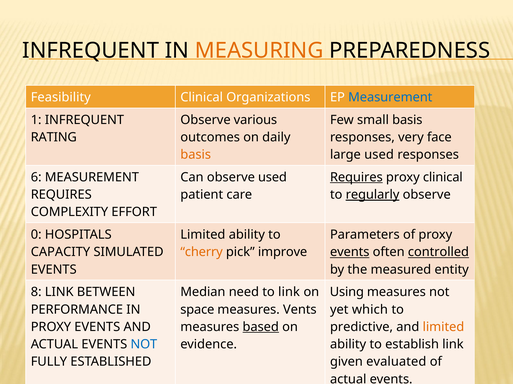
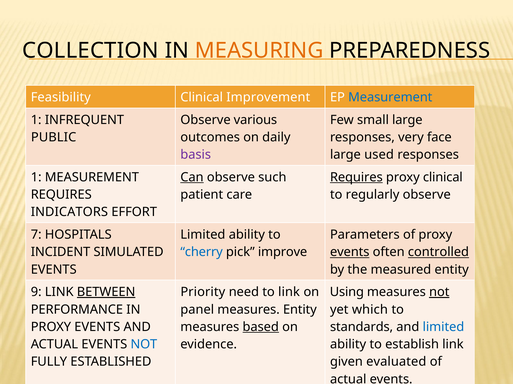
INFREQUENT: INFREQUENT -> COLLECTION (91, 51)
Organizations: Organizations -> Improvement (268, 97)
small basis: basis -> large (407, 120)
RATING: RATING -> PUBLIC (54, 138)
basis colour: orange -> purple (196, 155)
6: 6 -> 1 (36, 178)
Can underline: none -> present (192, 178)
observe used: used -> such (272, 178)
regularly underline: present -> none (373, 195)
COMPLEXITY: COMPLEXITY -> INDICATORS (69, 213)
0: 0 -> 7 (36, 235)
CAPACITY: CAPACITY -> INCIDENT (61, 253)
cherry colour: orange -> blue (202, 253)
8: 8 -> 9 (36, 293)
BETWEEN underline: none -> present (106, 293)
Median: Median -> Priority (203, 293)
not underline: none -> present (439, 293)
space: space -> panel (197, 310)
measures Vents: Vents -> Entity (300, 310)
predictive: predictive -> standards (362, 328)
limited colour: orange -> blue (443, 328)
